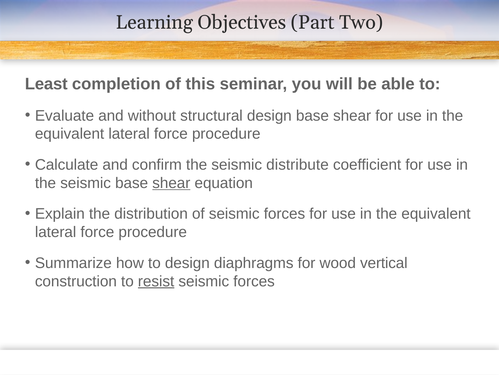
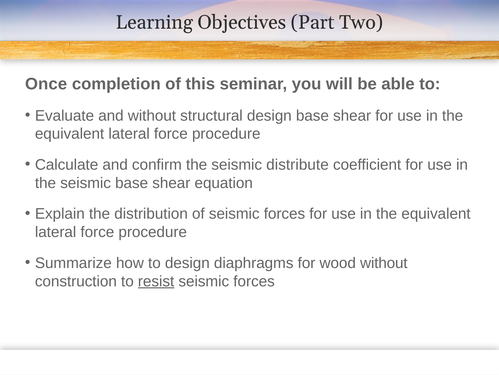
Least: Least -> Once (46, 84)
shear underline: present -> none (171, 183)
wood vertical: vertical -> without (384, 262)
